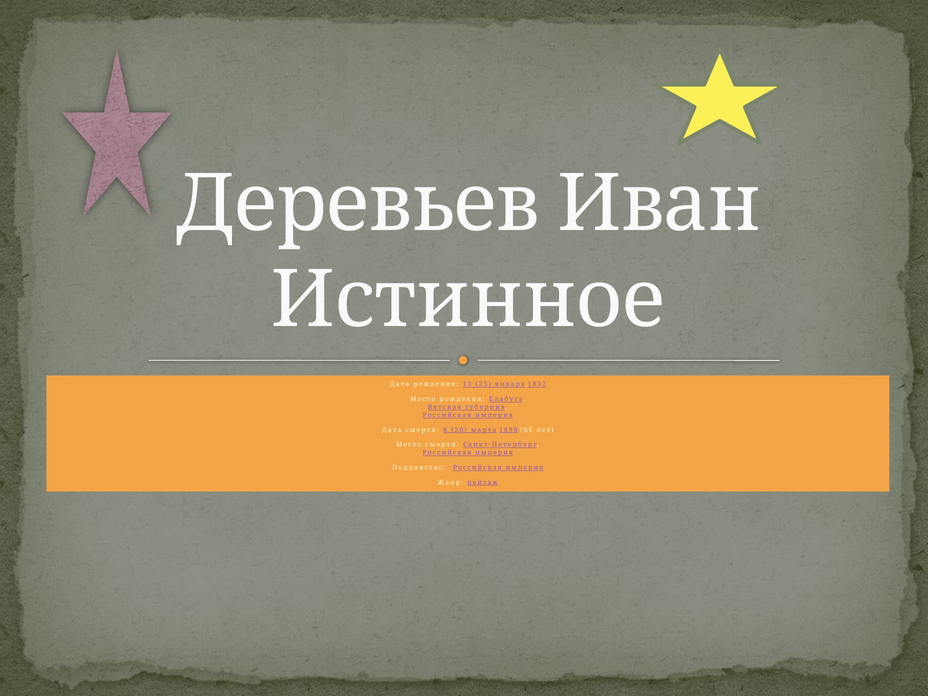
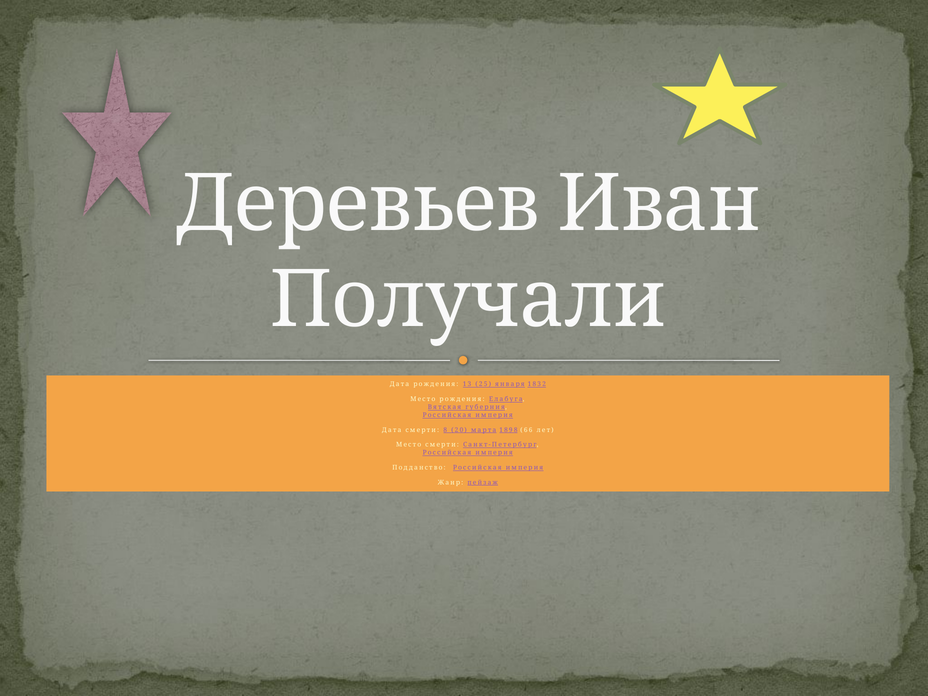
Истинное: Истинное -> Получали (468, 300)
